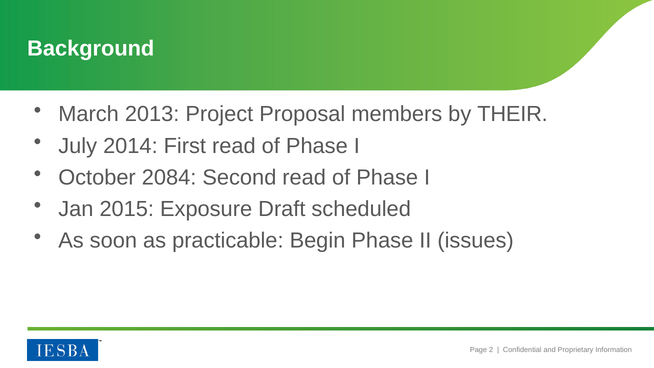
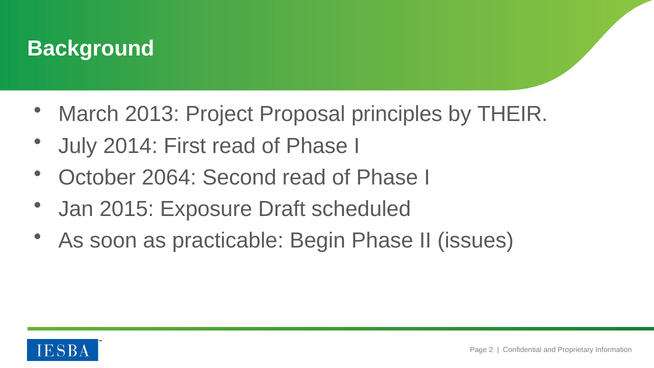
members: members -> principles (397, 114)
2084: 2084 -> 2064 (169, 177)
